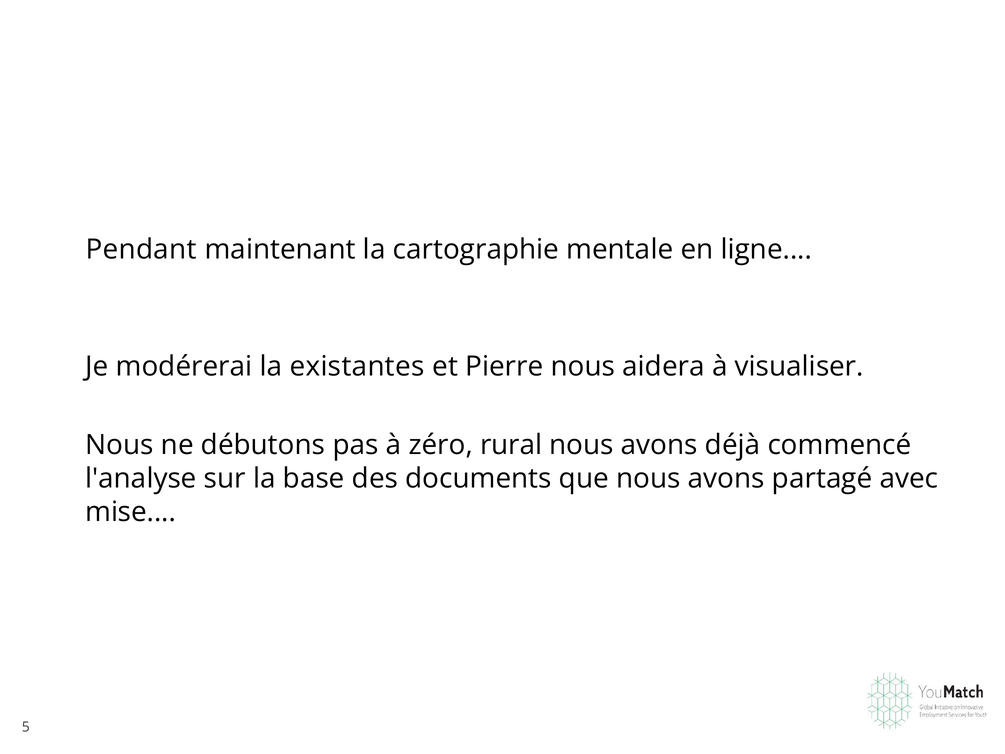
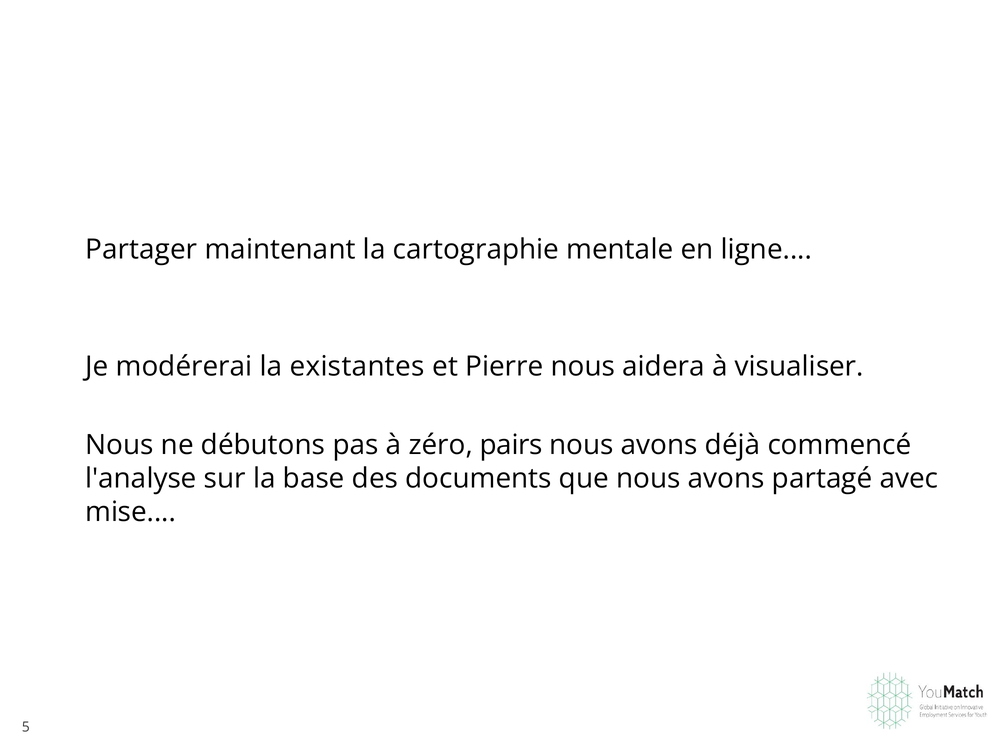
Pendant: Pendant -> Partager (141, 249)
rural: rural -> pairs (511, 445)
